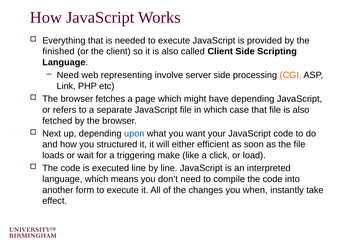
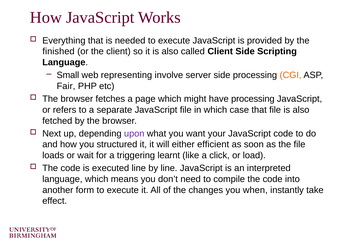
Need: Need -> Small (68, 75)
Link: Link -> Fair (66, 86)
have depending: depending -> processing (253, 99)
upon colour: blue -> purple (134, 134)
make: make -> learnt (169, 156)
